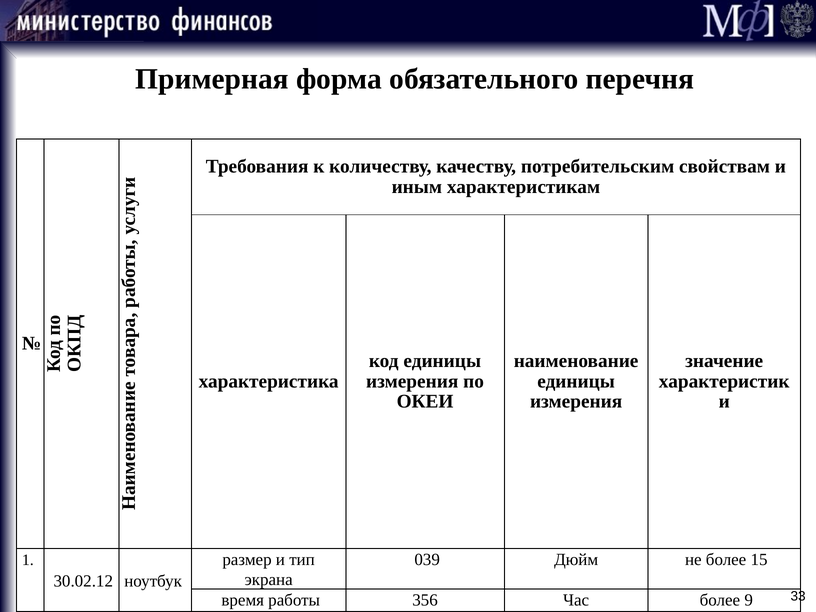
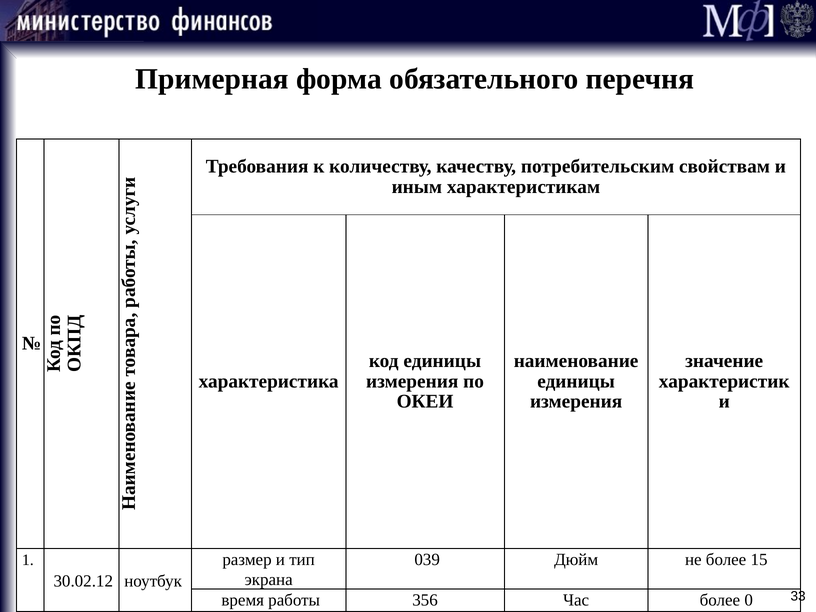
9: 9 -> 0 (749, 600)
